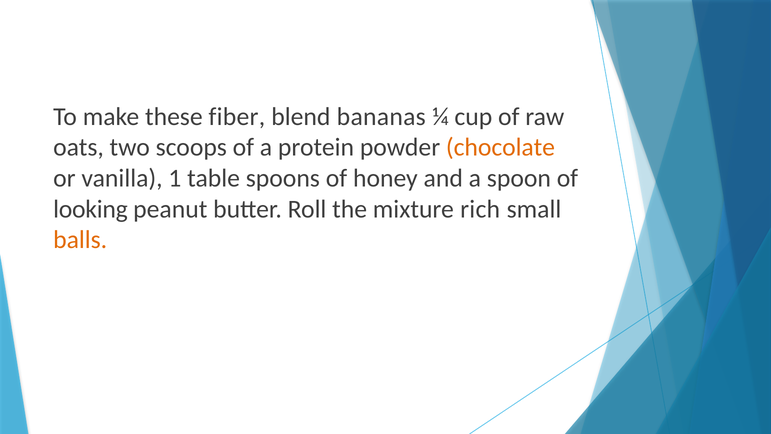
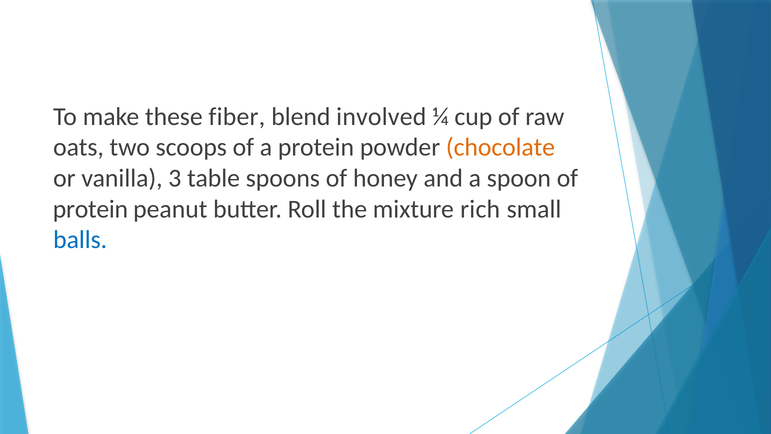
bananas: bananas -> involved (381, 116)
1: 1 -> 3 (175, 178)
looking: looking -> protein (90, 209)
balls colour: orange -> blue (80, 240)
